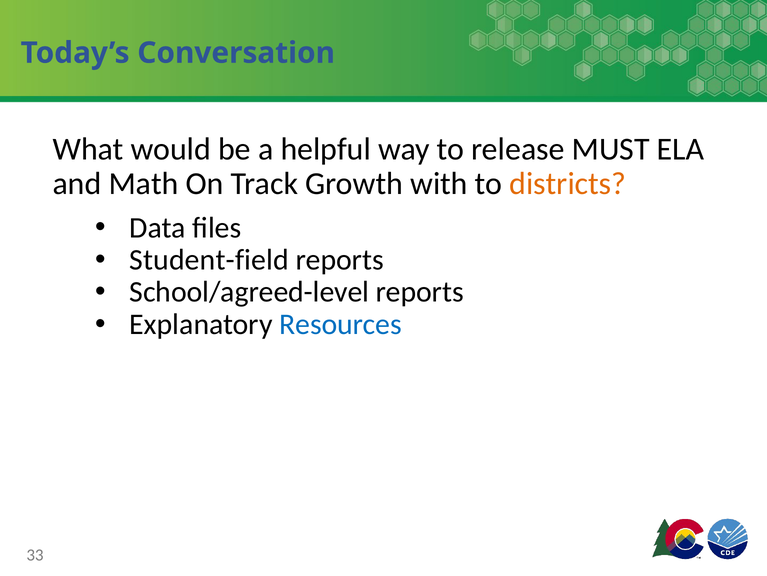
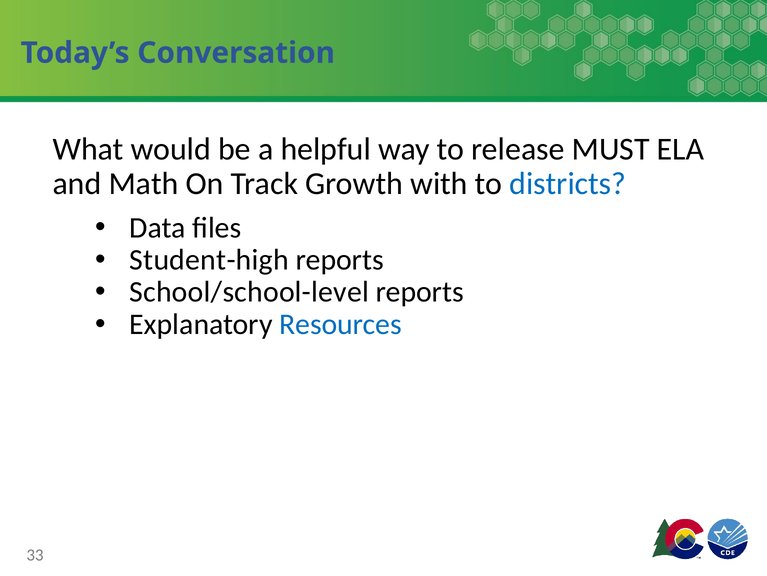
districts colour: orange -> blue (568, 183)
Student-field: Student-field -> Student-high (209, 260)
School/agreed-level: School/agreed-level -> School/school-level (249, 292)
